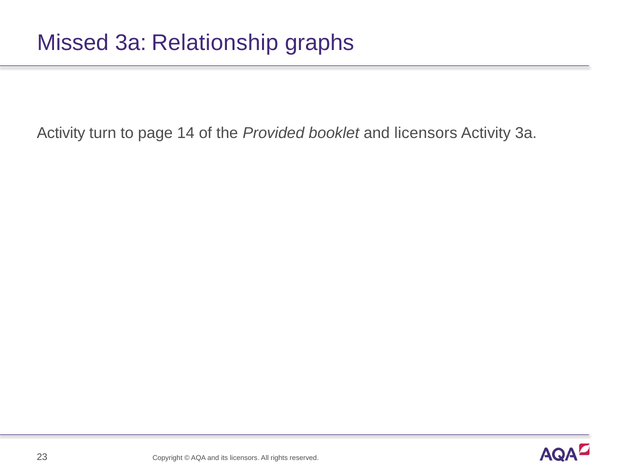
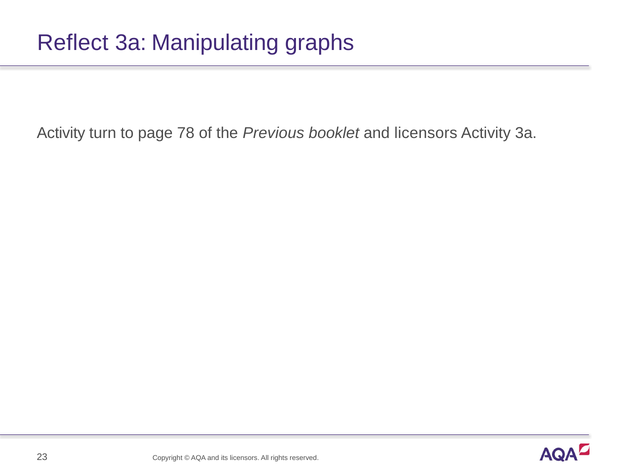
Missed: Missed -> Reflect (73, 43)
Relationship: Relationship -> Manipulating (215, 43)
14: 14 -> 78 (186, 133)
Provided: Provided -> Previous (273, 133)
